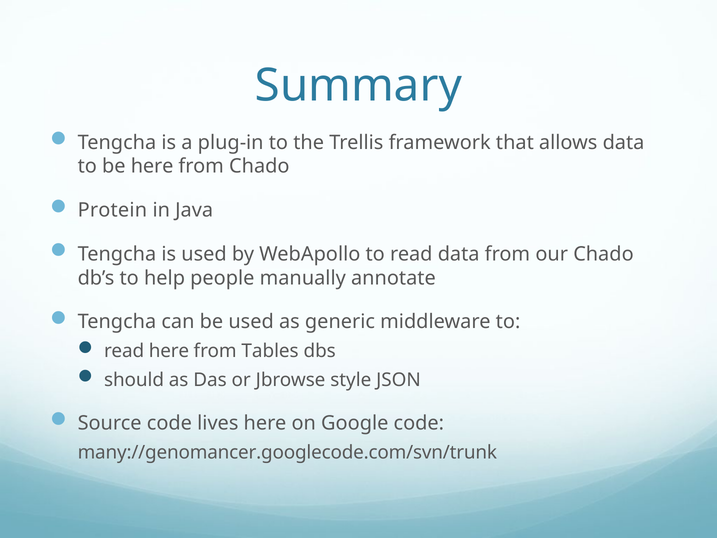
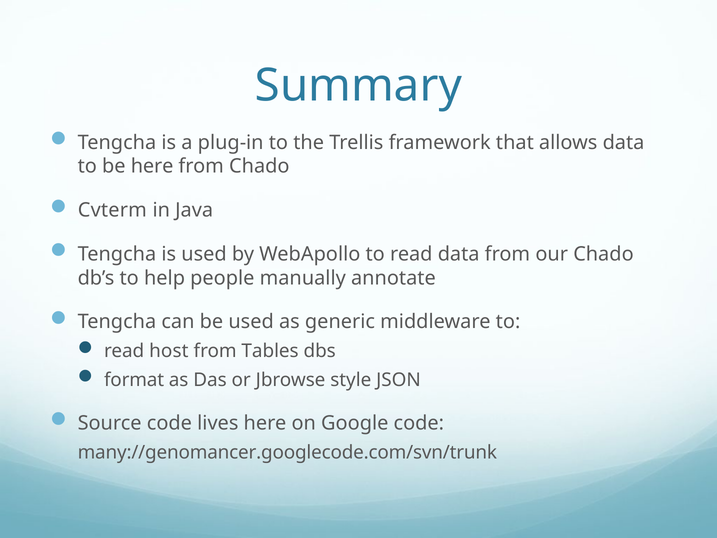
Protein: Protein -> Cvterm (112, 210)
read here: here -> host (169, 351)
should: should -> format (134, 380)
